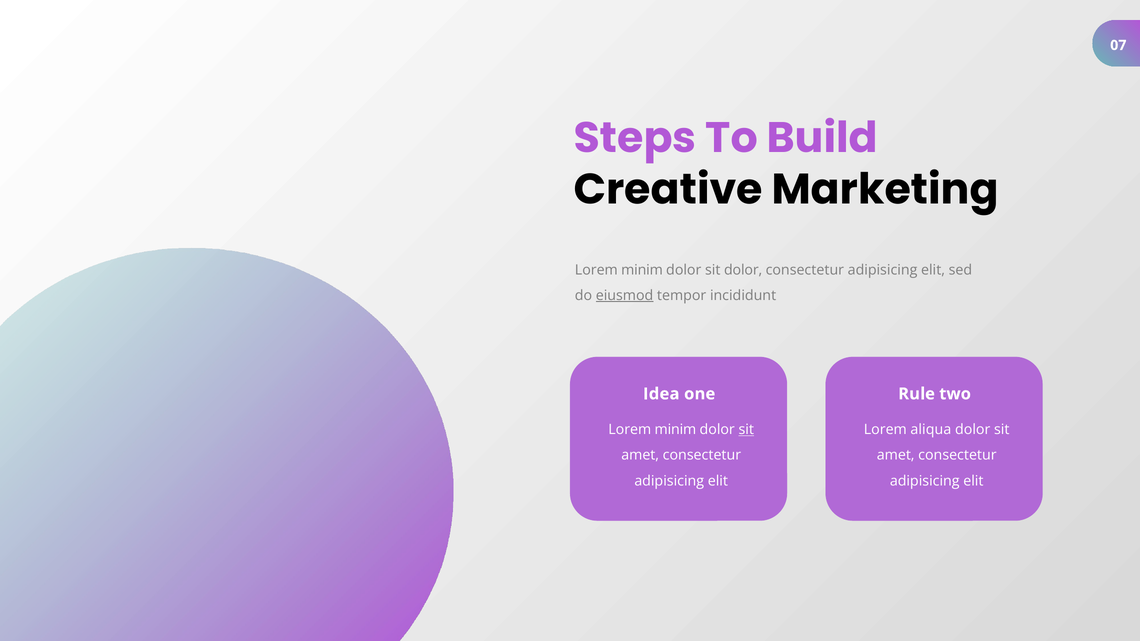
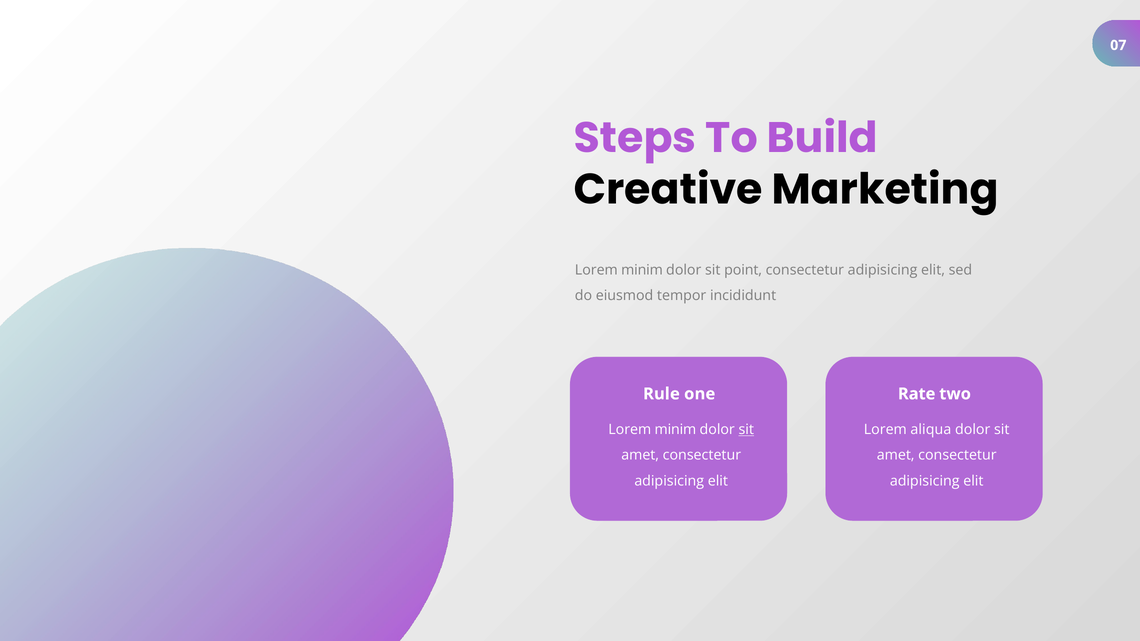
sit dolor: dolor -> point (743, 270)
eiusmod underline: present -> none (625, 296)
Idea: Idea -> Rule (661, 394)
Rule: Rule -> Rate (917, 394)
